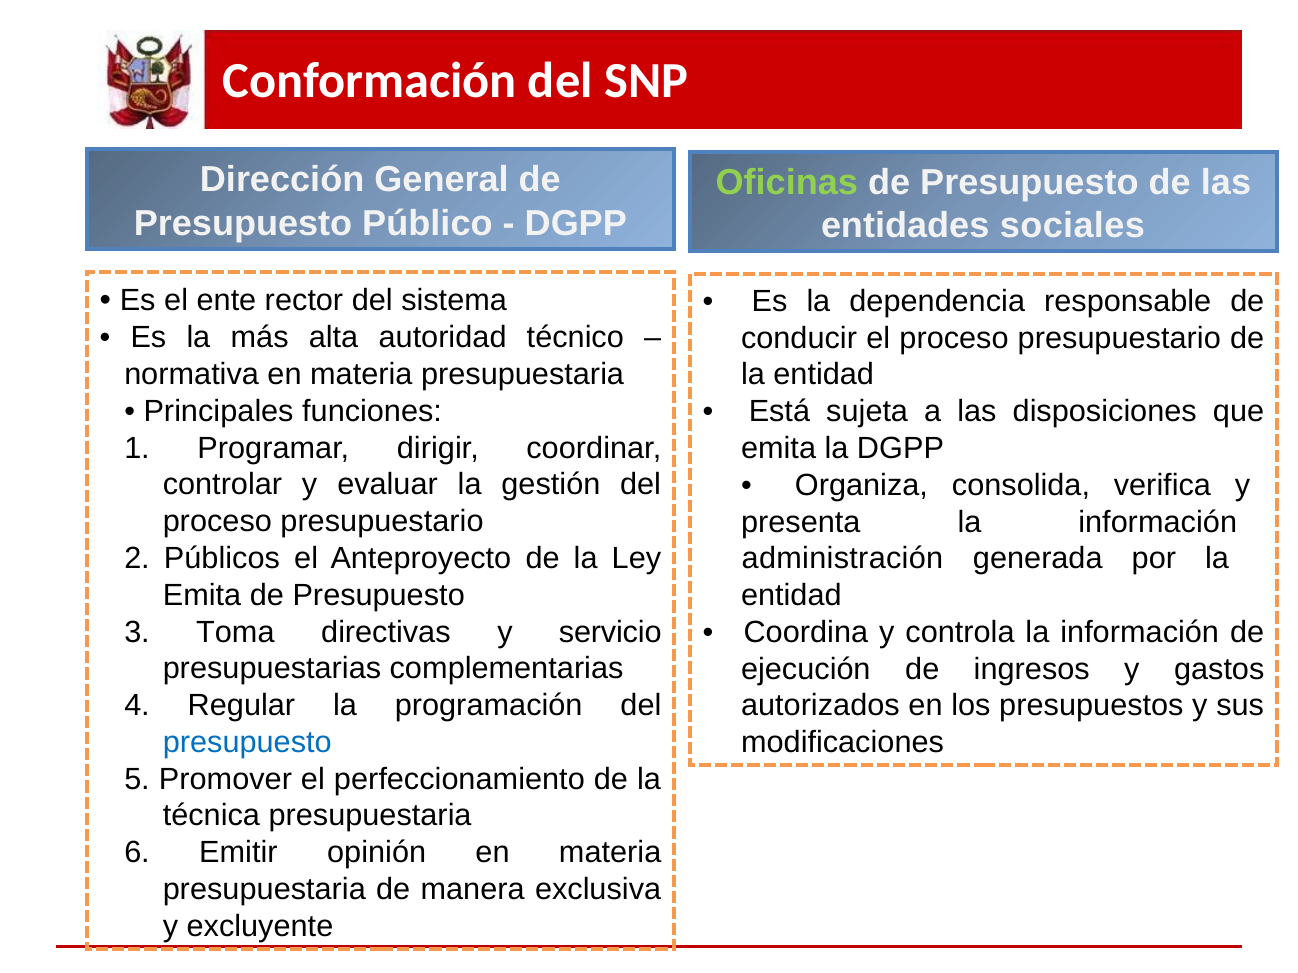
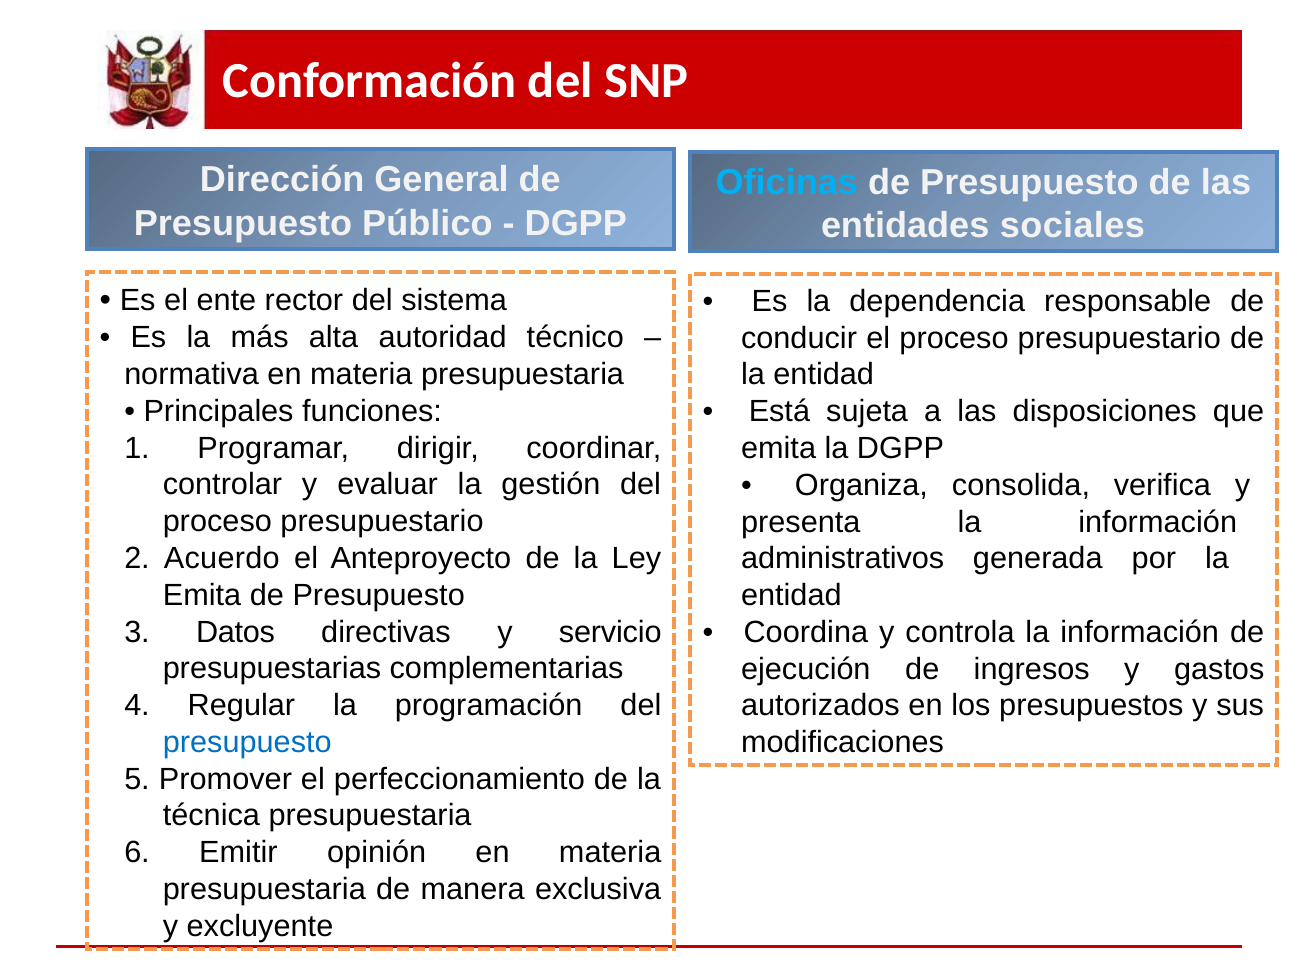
Oficinas colour: light green -> light blue (787, 182)
Públicos: Públicos -> Acuerdo (222, 559)
administración: administración -> administrativos (843, 559)
Toma: Toma -> Datos (236, 632)
